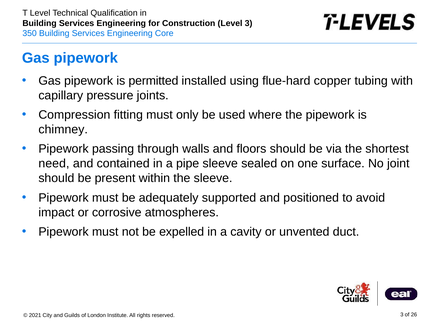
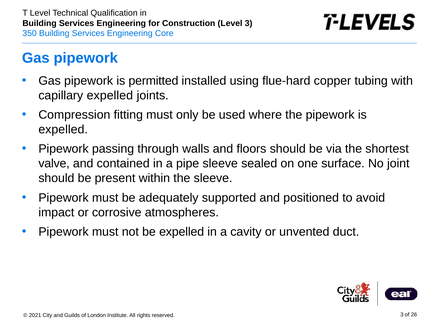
capillary pressure: pressure -> expelled (110, 95)
chimney: chimney -> expelled (63, 130)
need: need -> valve (54, 164)
